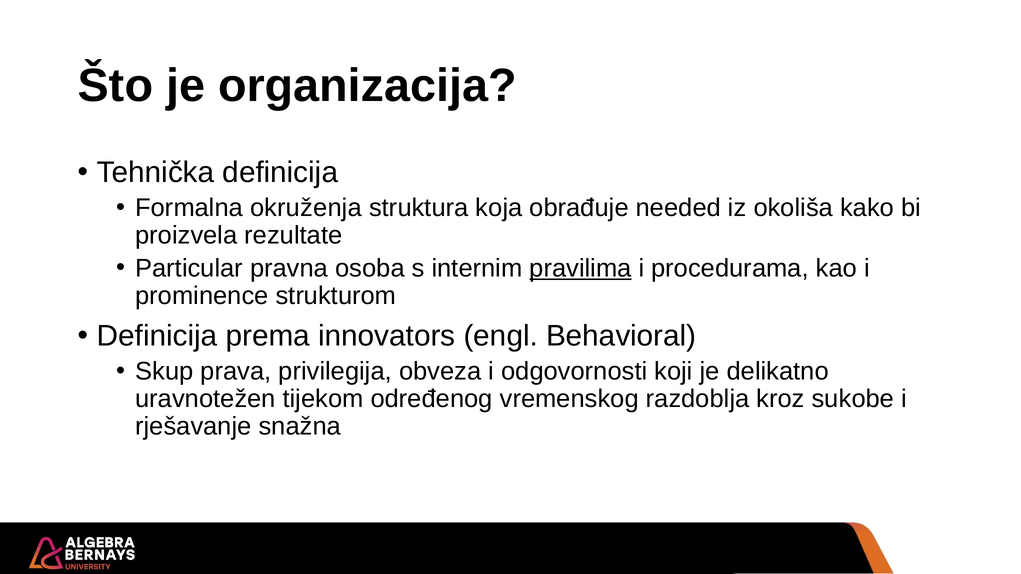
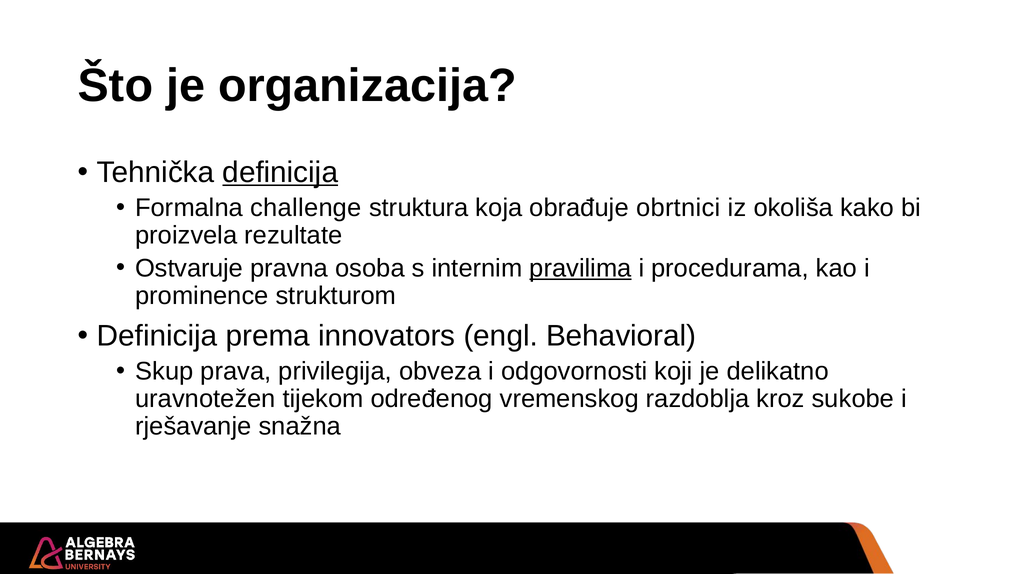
definicija underline: none -> present (280, 173)
okruženja: okruženja -> challenge (306, 208)
needed: needed -> obrtnici (678, 208)
Particular: Particular -> Ostvaruje (189, 268)
